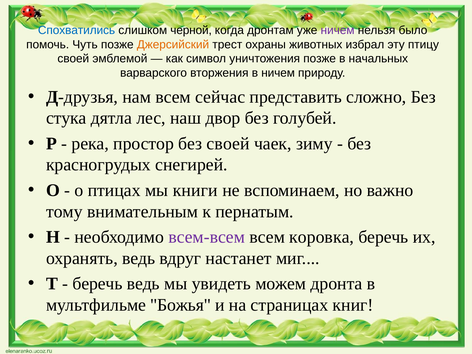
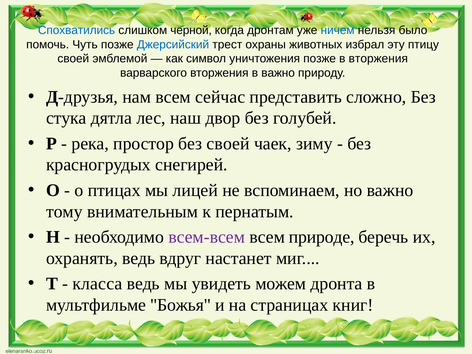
ничем colour: purple -> blue (338, 30)
Джерсийский colour: orange -> blue (173, 44)
в начальных: начальных -> вторжения (378, 59)
в ничем: ничем -> важно (278, 73)
книги: книги -> лицей (195, 190)
коровка: коровка -> природе (322, 237)
беречь: беречь -> класса (97, 284)
